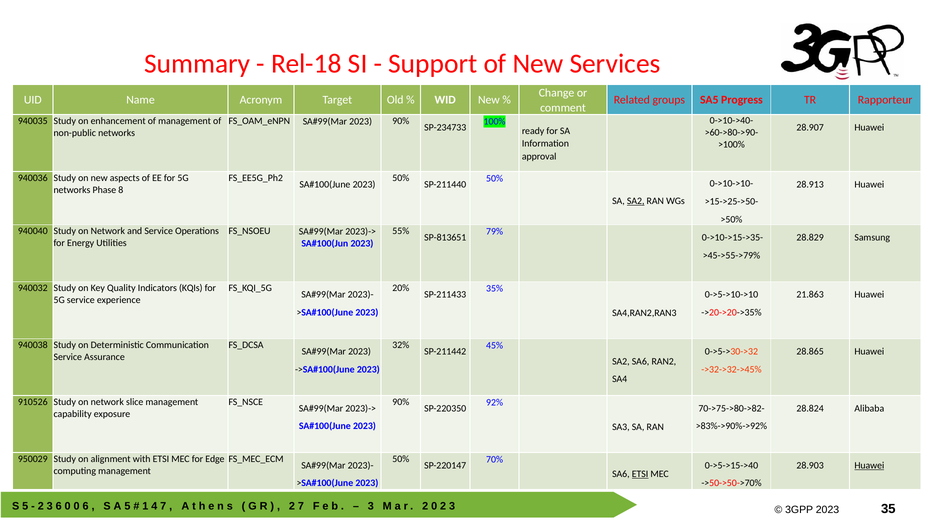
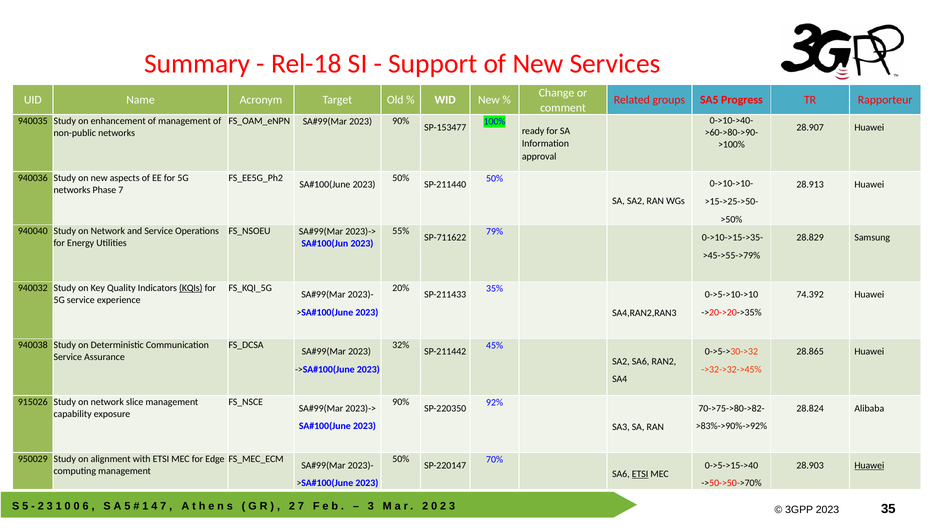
SP-234733: SP-234733 -> SP-153477 (445, 127)
Phase 8: 8 -> 7 (121, 190)
SA2 underline: present -> none (636, 201)
SP-813651: SP-813651 -> SP-711622 (445, 238)
KQIs underline: none -> present (191, 288)
21.863: 21.863 -> 74.392 (810, 295)
910526: 910526 -> 915026 (33, 403)
6: 6 -> 1 (59, 506)
